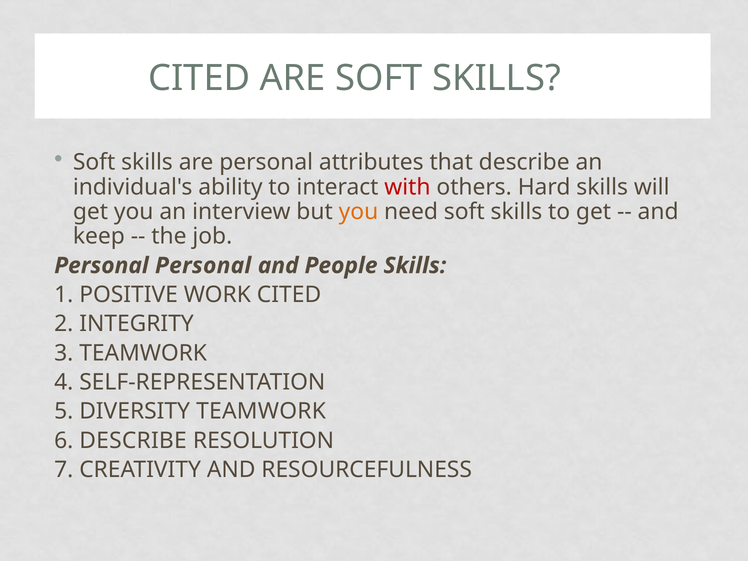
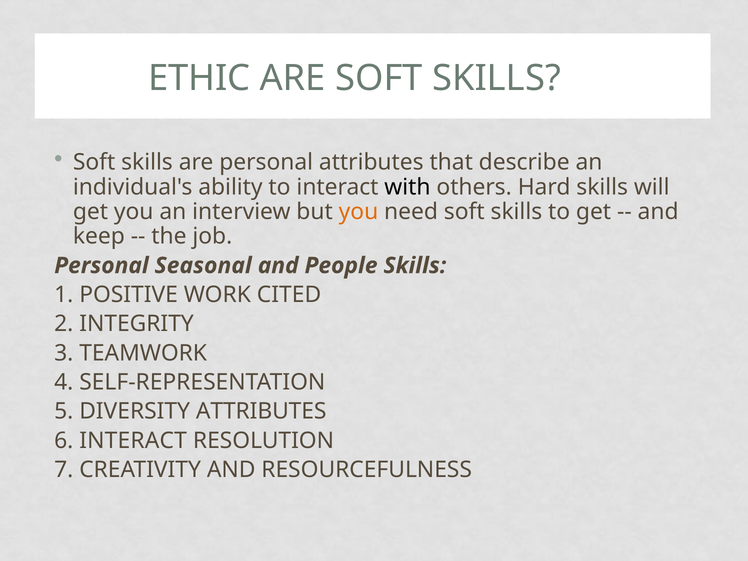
CITED: CITED -> ETHIC (199, 78)
with colour: red -> black (407, 187)
Personal Personal: Personal -> Seasonal (203, 266)
DIVERSITY TEAMWORK: TEAMWORK -> ATTRIBUTES (261, 411)
6 DESCRIBE: DESCRIBE -> INTERACT (133, 441)
